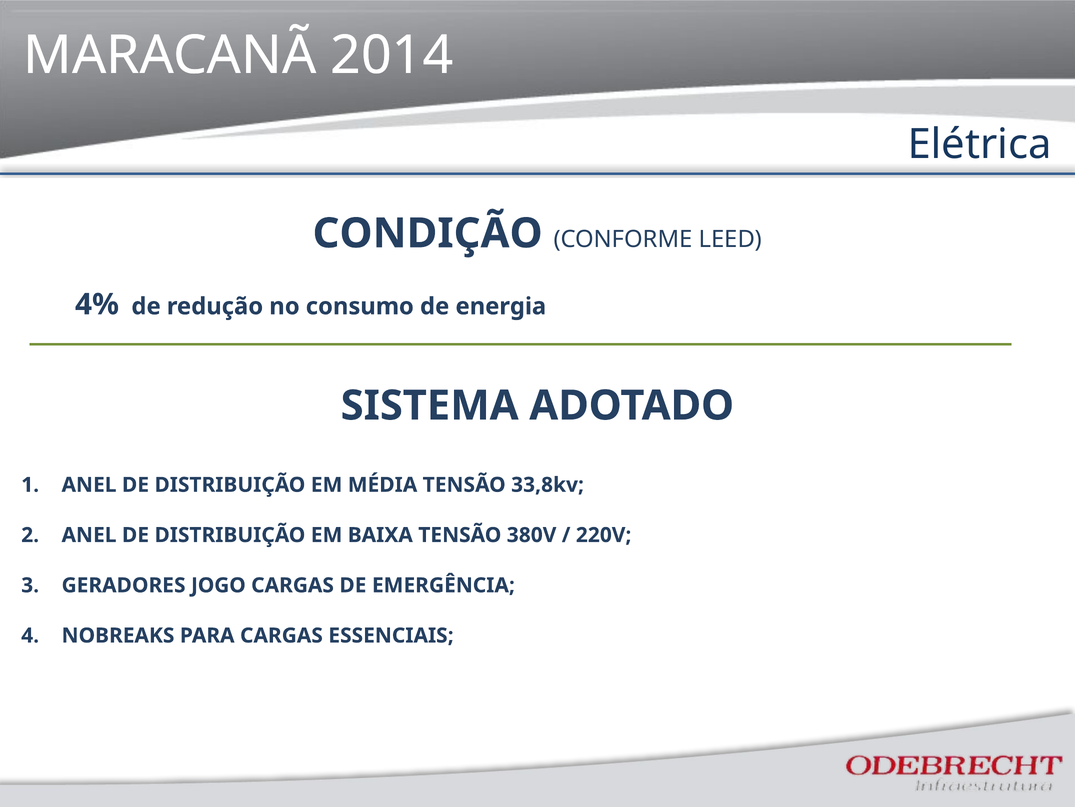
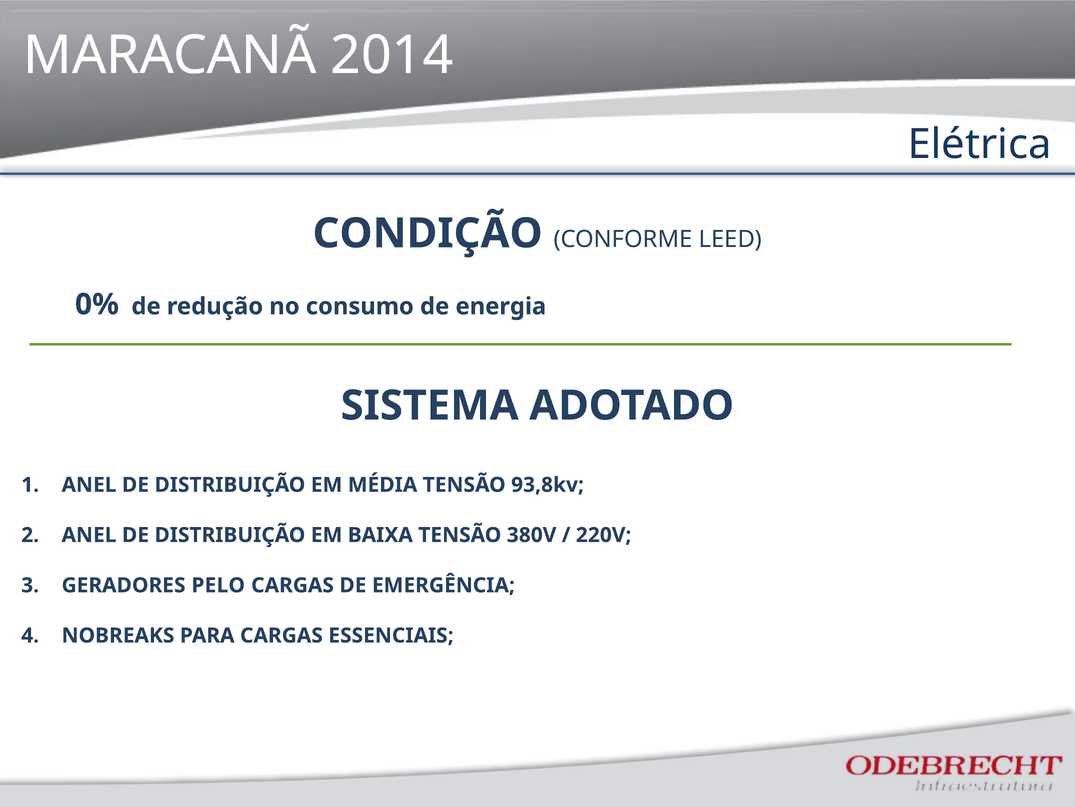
4%: 4% -> 0% (97, 304)
33,8kv: 33,8kv -> 93,8kv (548, 484)
JOGO: JOGO -> PELO (218, 585)
